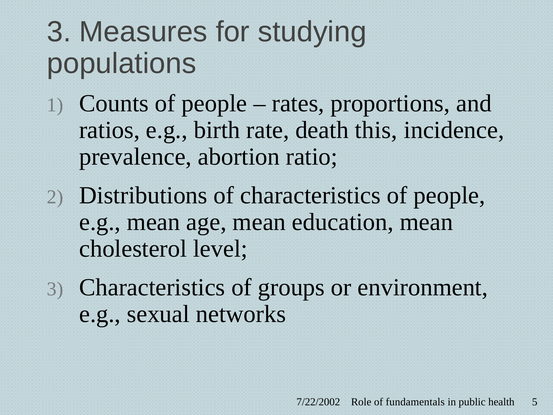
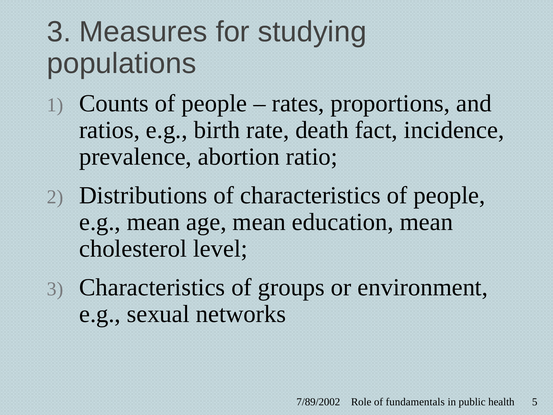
this: this -> fact (376, 130)
7/22/2002: 7/22/2002 -> 7/89/2002 (318, 402)
